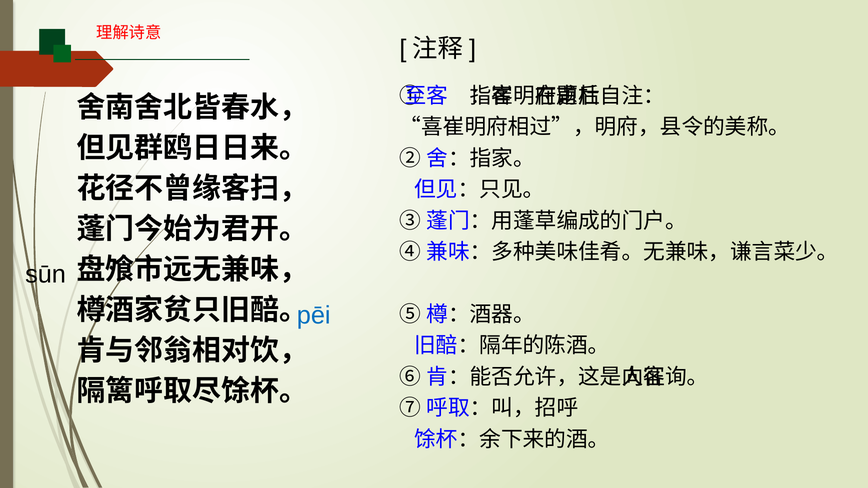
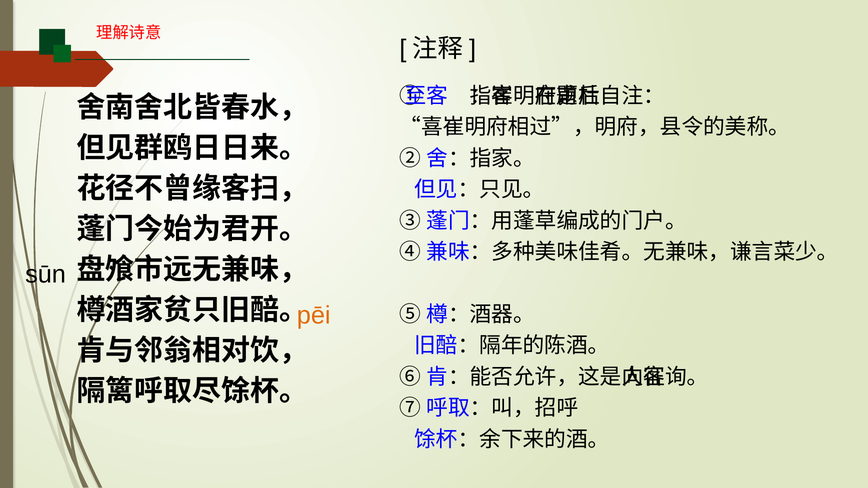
pēi colour: blue -> orange (314, 315)
